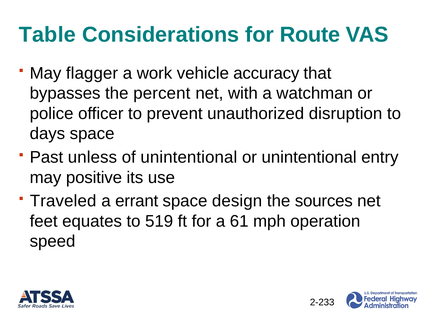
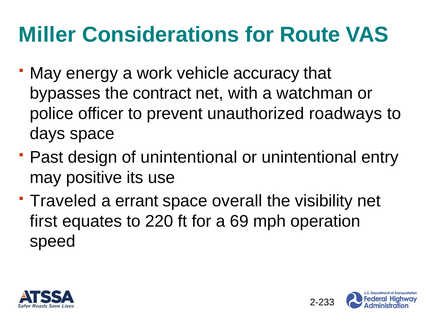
Table: Table -> Miller (47, 35)
flagger: flagger -> energy (92, 73)
percent: percent -> contract (162, 93)
disruption: disruption -> roadways (346, 114)
unless: unless -> design (93, 157)
design: design -> overall (237, 201)
sources: sources -> visibility (324, 201)
feet: feet -> first (44, 221)
519: 519 -> 220 (159, 221)
61: 61 -> 69 (239, 221)
